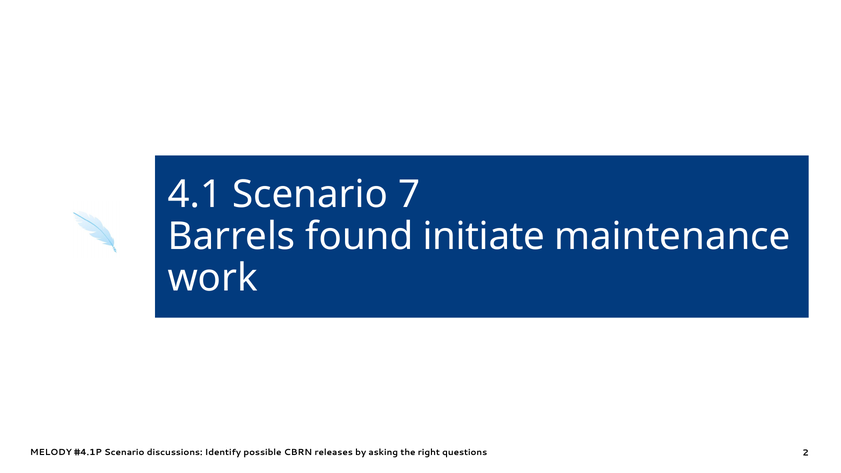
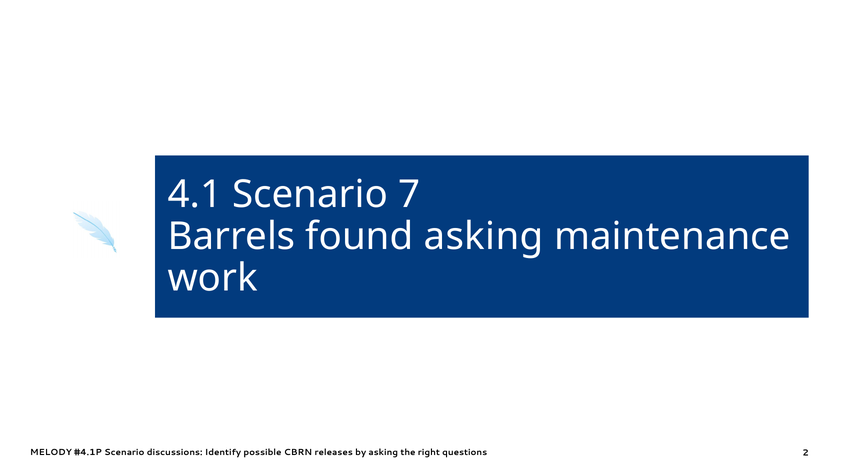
found initiate: initiate -> asking (484, 236)
